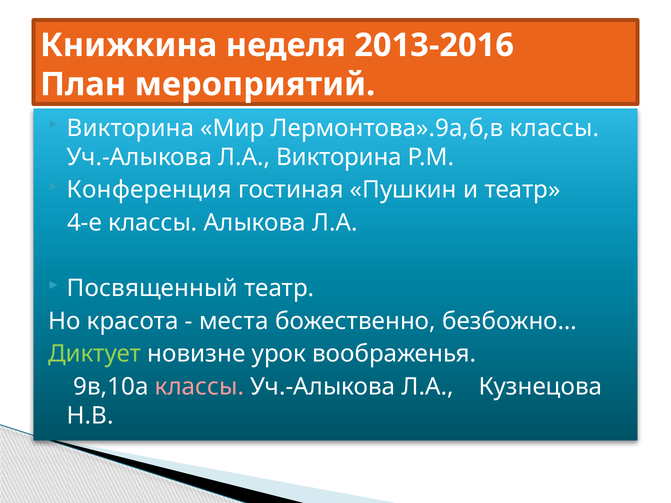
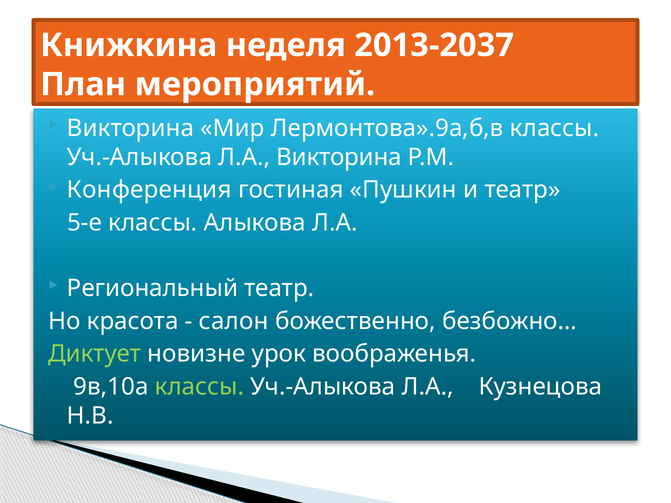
2013-2016: 2013-2016 -> 2013-2037 (434, 45)
4-е: 4-е -> 5-е (85, 223)
Посвященный: Посвященный -> Региональный (153, 288)
места: места -> салон (234, 321)
классы colour: pink -> light green (199, 387)
